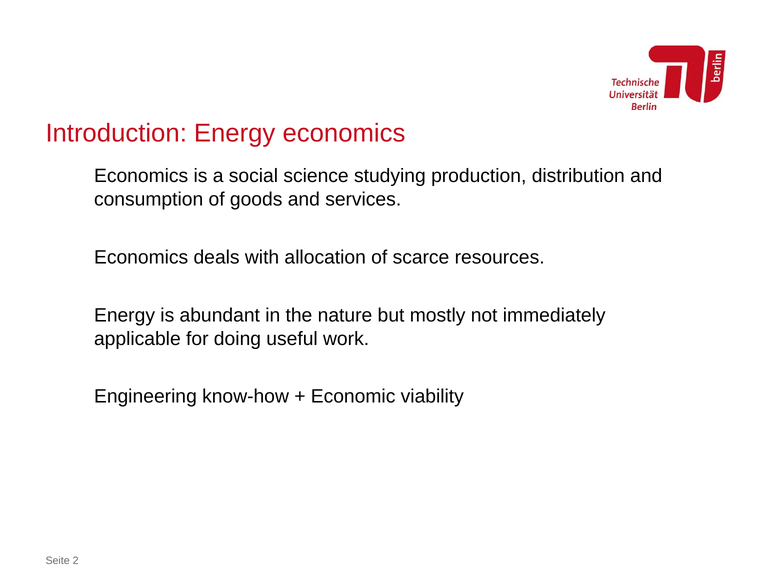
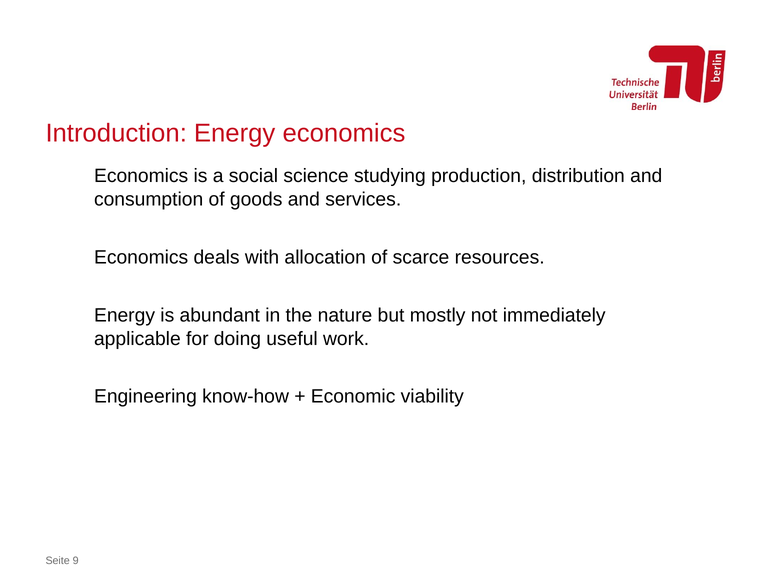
2: 2 -> 9 (76, 560)
